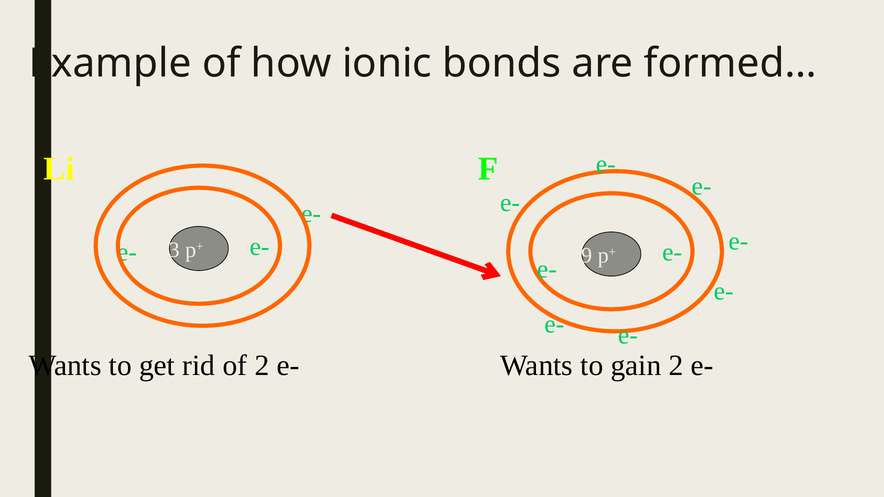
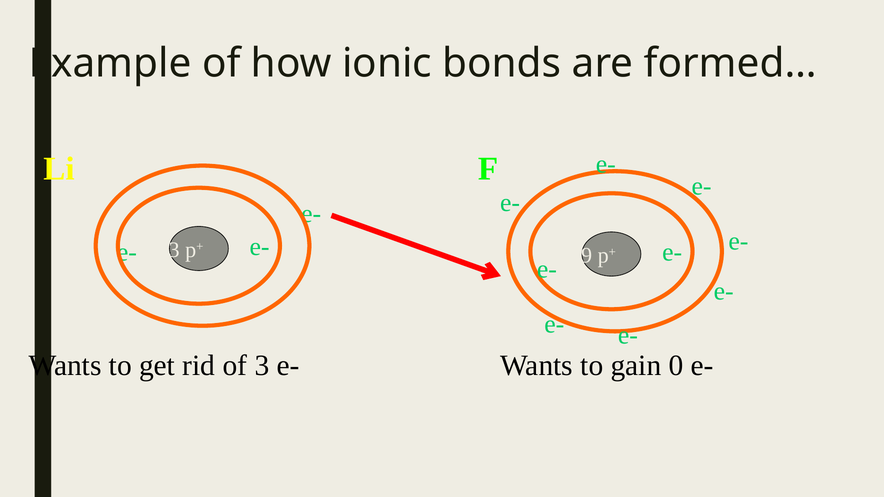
of 2: 2 -> 3 (262, 366)
gain 2: 2 -> 0 (676, 366)
